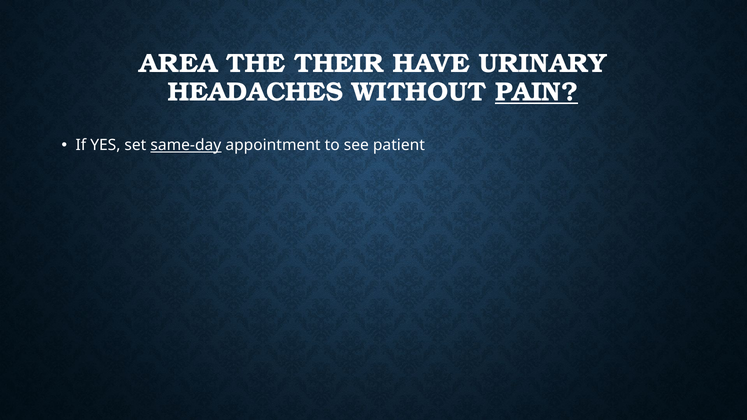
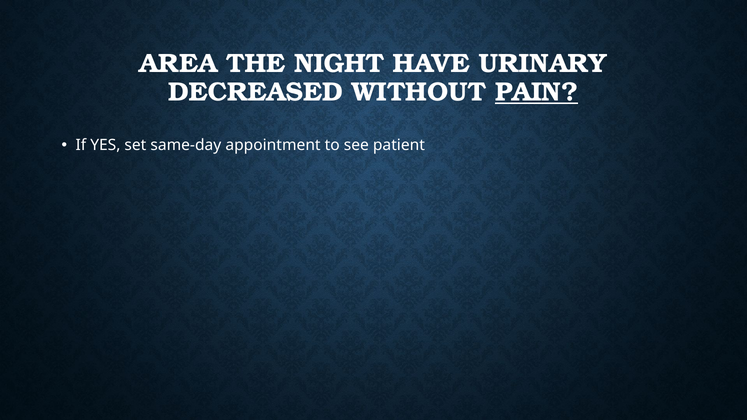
THEIR: THEIR -> NIGHT (339, 64)
HEADACHES: HEADACHES -> DECREASED (255, 92)
same-day underline: present -> none (186, 145)
